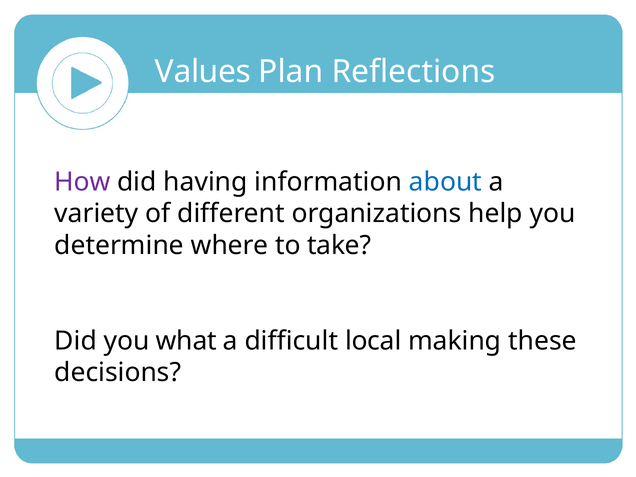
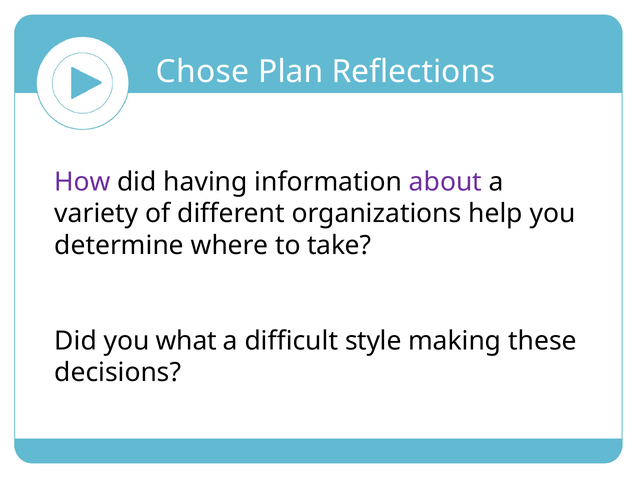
Values: Values -> Chose (203, 72)
about colour: blue -> purple (445, 182)
local: local -> style (373, 341)
